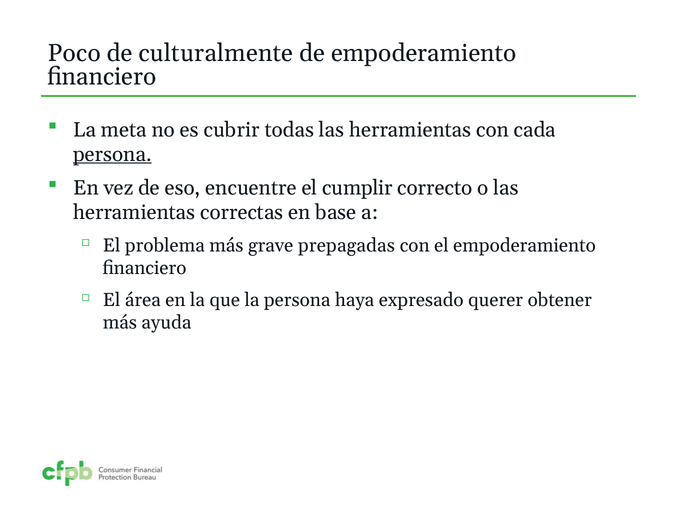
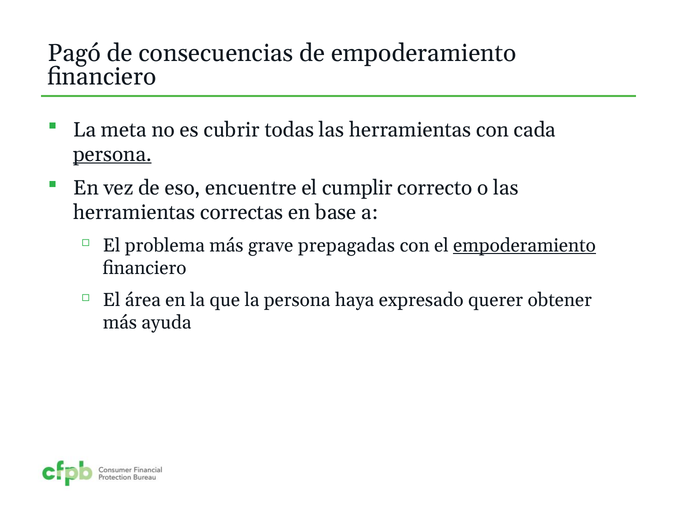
Poco: Poco -> Pagó (74, 53)
culturalmente: culturalmente -> consecuencias (216, 53)
empoderamiento underline: none -> present (525, 245)
